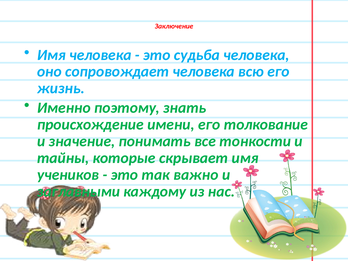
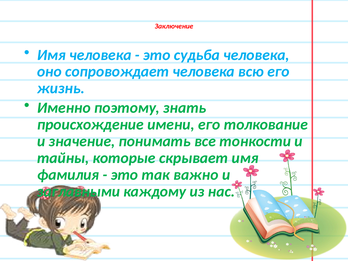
учеников: учеников -> фамилия (68, 175)
